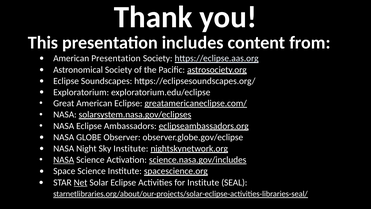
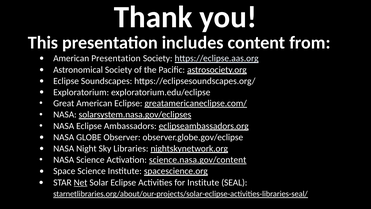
Sky Institute: Institute -> Libraries (131, 148)
NASA underline: present -> none (64, 160)
science.nasa.gov/includes: science.nasa.gov/includes -> science.nasa.gov/content (198, 160)
